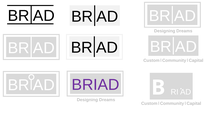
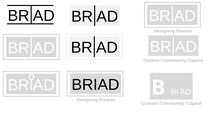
BRIAD colour: purple -> black (95, 84)
